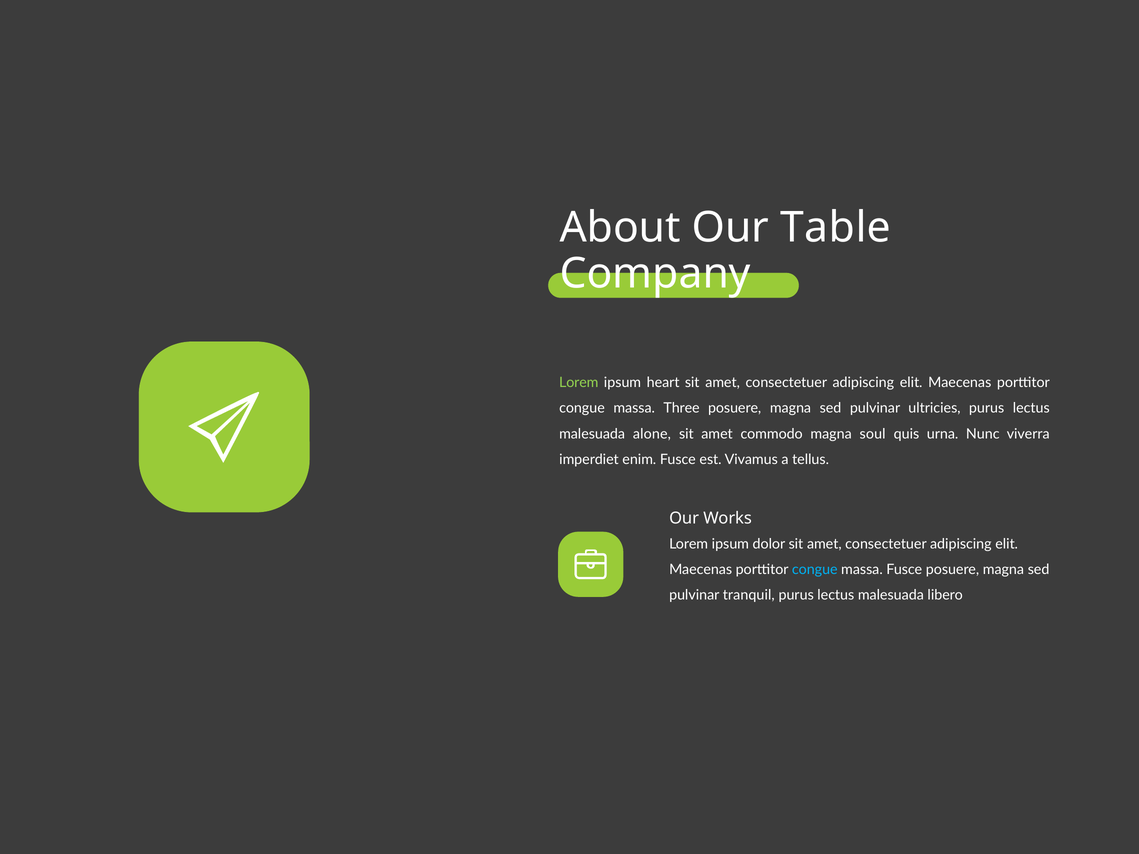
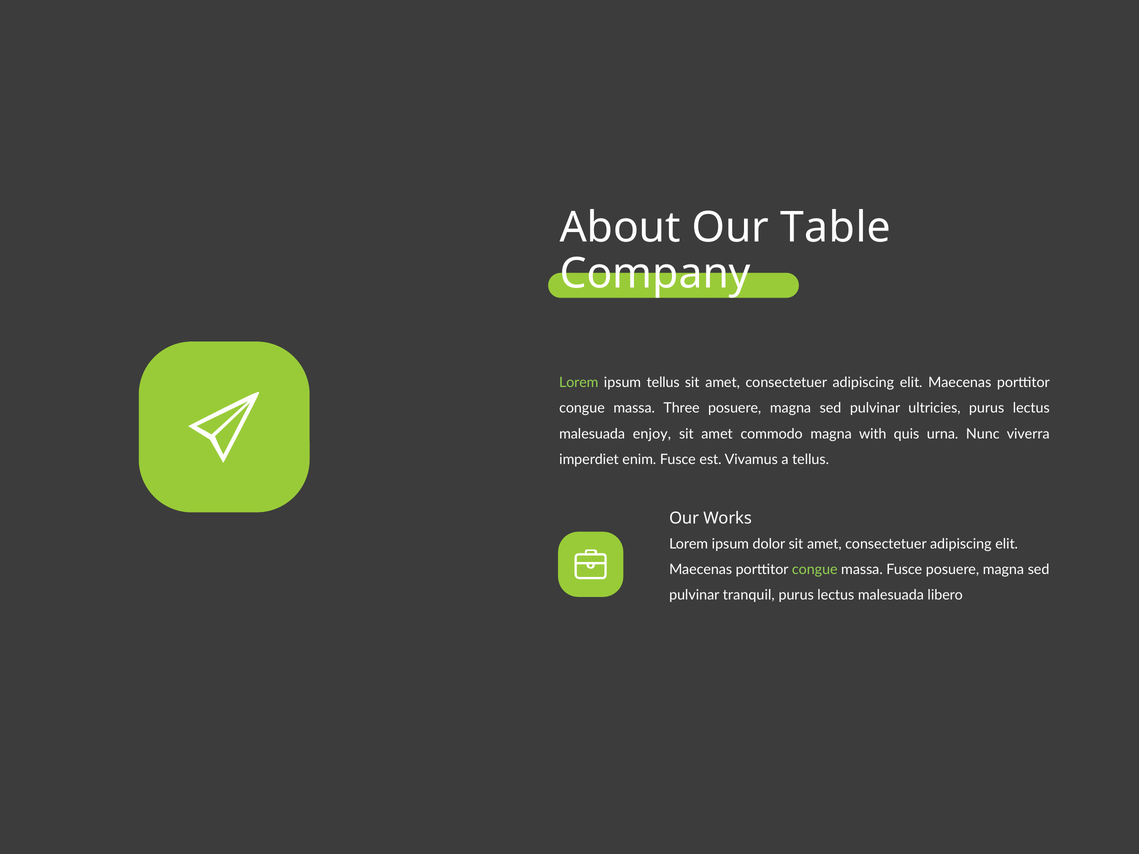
ipsum heart: heart -> tellus (663, 383)
alone: alone -> enjoy (652, 434)
soul: soul -> with (873, 434)
congue colour: light blue -> light green (815, 570)
